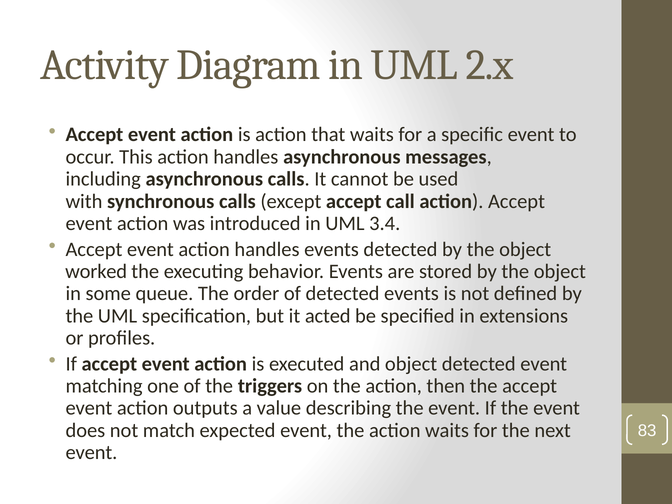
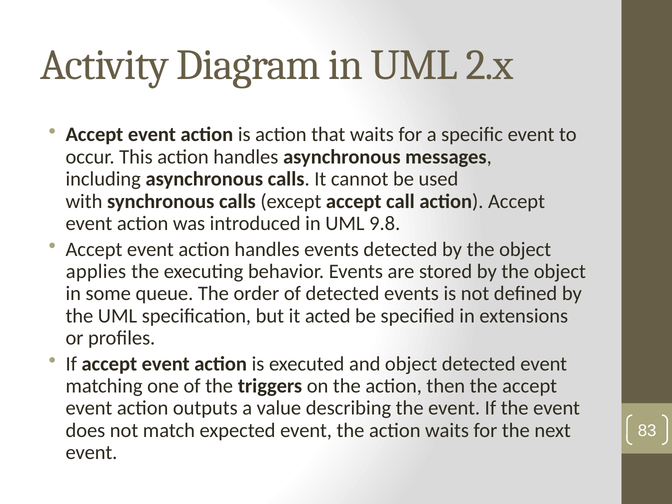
3.4: 3.4 -> 9.8 (385, 223)
worked: worked -> applies (96, 271)
